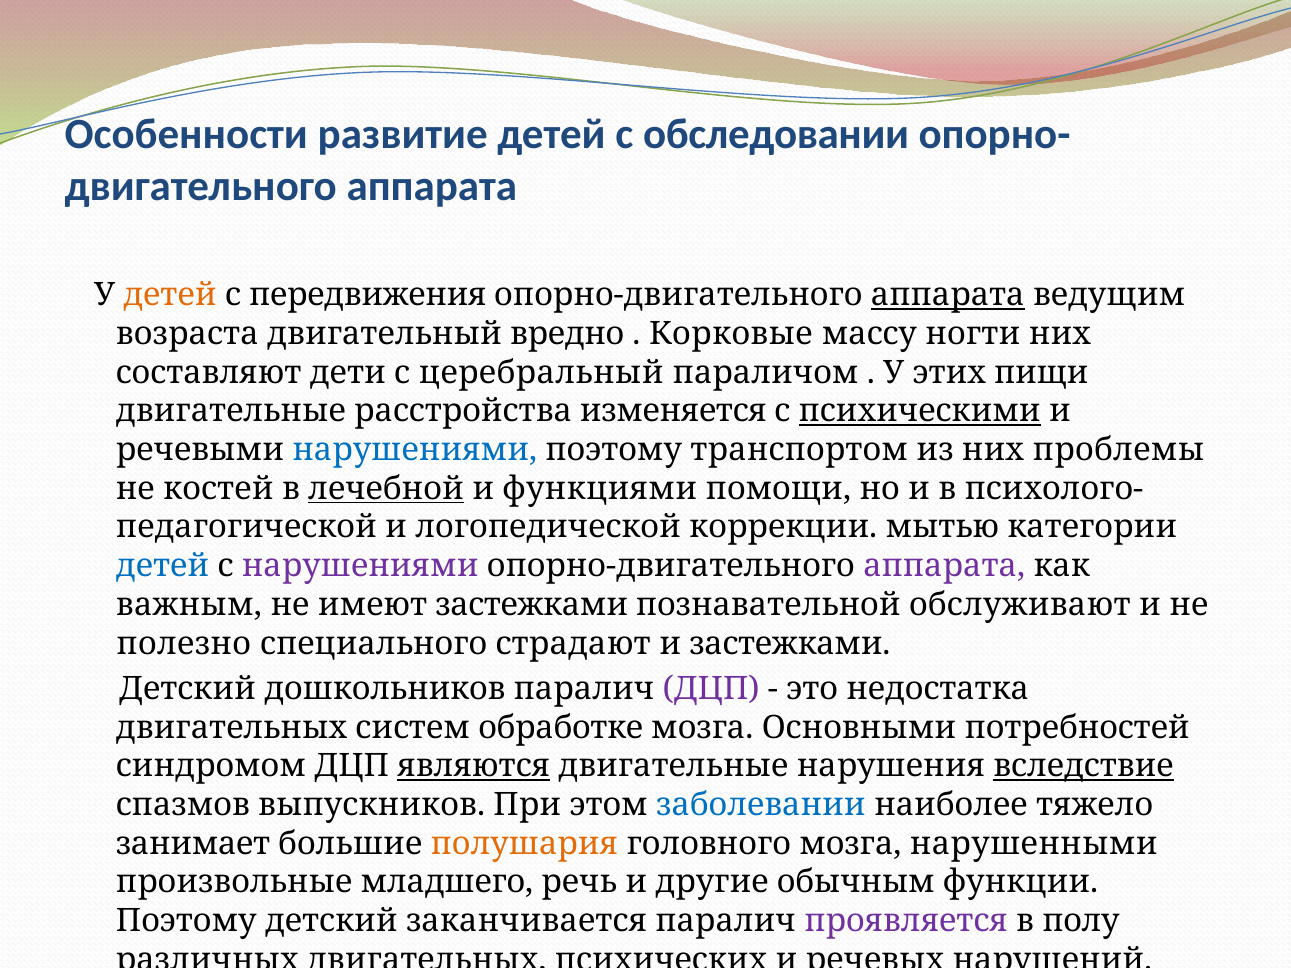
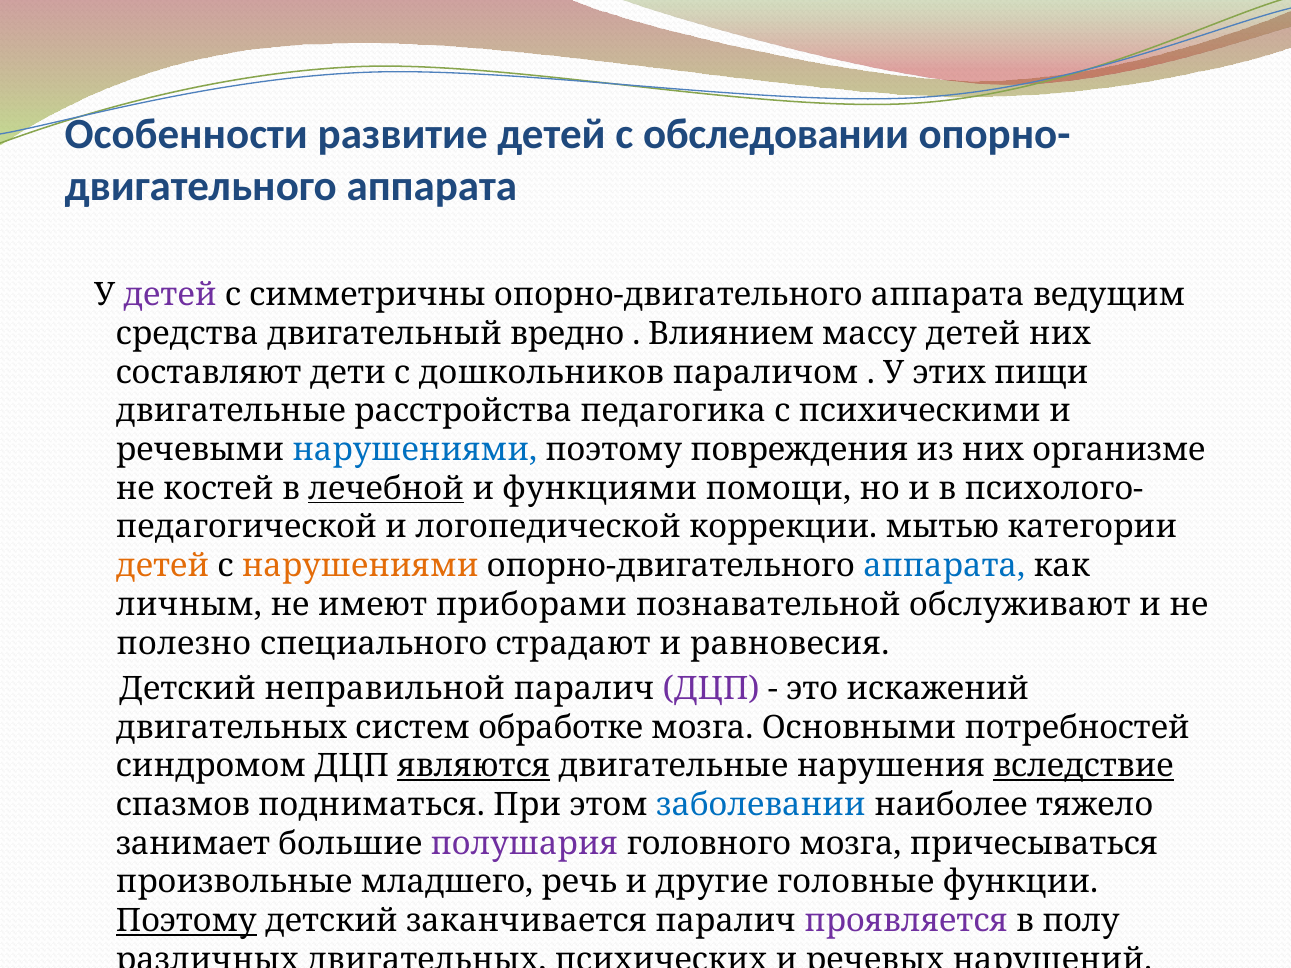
детей colour: orange -> purple (170, 295)
передвижения: передвижения -> симметричны (368, 295)
аппарата underline: present -> none (948, 295)
возраста: возраста -> средства (187, 334)
Корковые: Корковые -> Влиянием (731, 334)
массу ногти: ногти -> детей (973, 334)
церебральный: церебральный -> дошкольников (541, 373)
изменяется: изменяется -> педагогика (673, 411)
психическими underline: present -> none (920, 411)
транспортом: транспортом -> повреждения (799, 450)
проблемы: проблемы -> организме (1119, 450)
детей colour: blue -> orange (163, 566)
нарушениями colour: purple -> orange (360, 566)
аппарата colour: purple -> blue (944, 566)
важным: важным -> личным (189, 605)
имеют застежками: застежками -> приборами (531, 605)
и застежками: застежками -> равновесия (790, 644)
дошкольников: дошкольников -> неправильной (385, 689)
недостатка: недостатка -> искажений (938, 689)
выпускников: выпускников -> подниматься (372, 805)
полушария colour: orange -> purple (524, 844)
нарушенными: нарушенными -> причесываться (1034, 844)
обычным: обычным -> головные (856, 882)
Поэтому underline: none -> present (186, 921)
